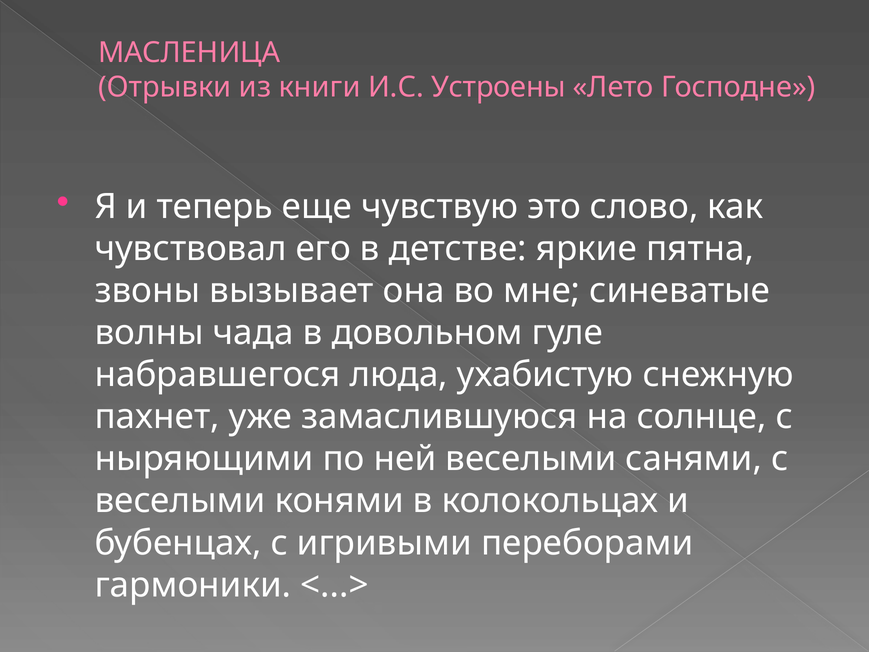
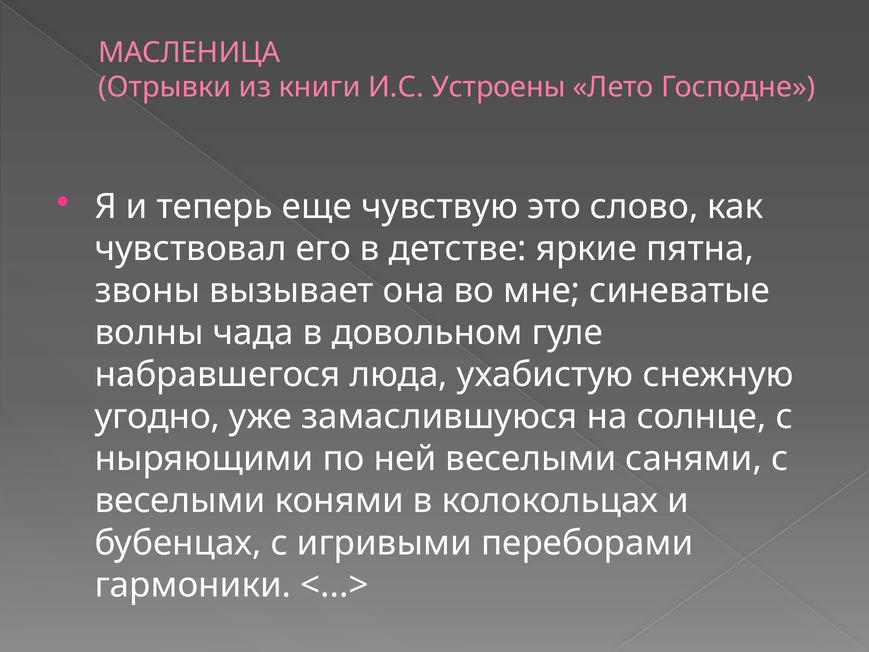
пахнет: пахнет -> угодно (157, 417)
